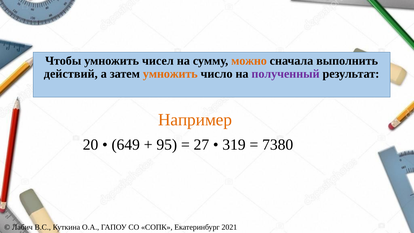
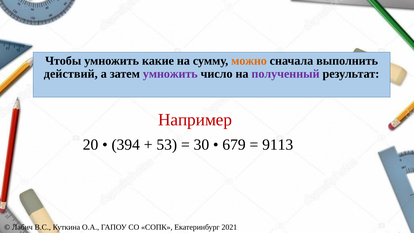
чисел: чисел -> какие (158, 61)
умножить colour: orange -> purple (170, 74)
Например colour: orange -> red (195, 120)
649: 649 -> 394 (126, 145)
95: 95 -> 53 (167, 145)
27: 27 -> 30 (201, 145)
319: 319 -> 679 (234, 145)
7380: 7380 -> 9113 (278, 145)
